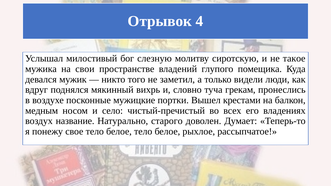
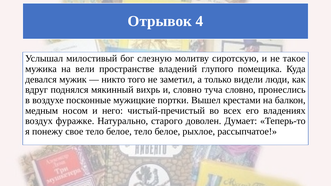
свои: свои -> вели (85, 69)
туча грекам: грекам -> словно (240, 90)
село: село -> него (113, 111)
название: название -> фуражке (75, 121)
